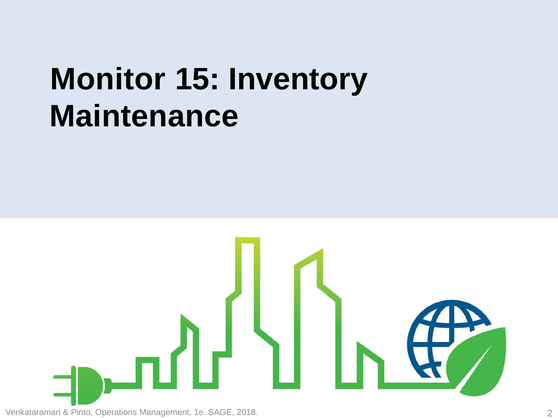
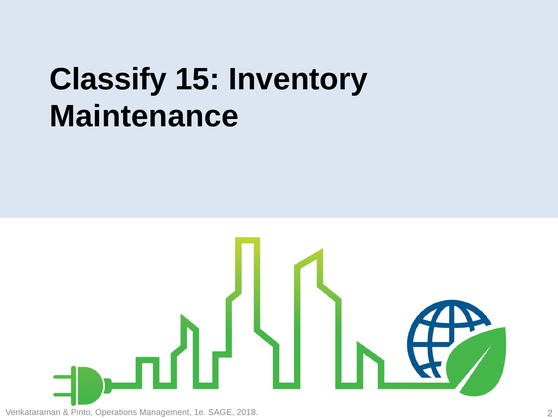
Monitor: Monitor -> Classify (108, 79)
